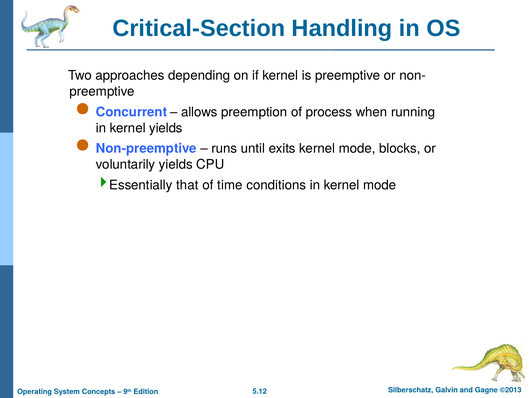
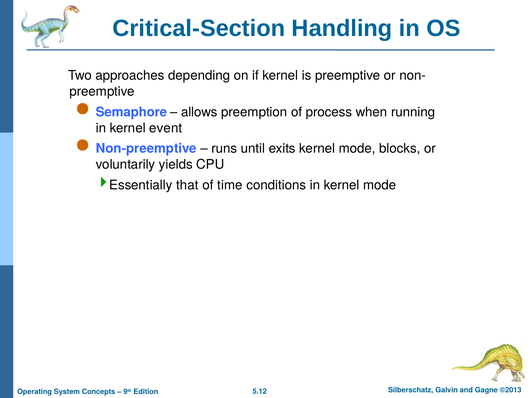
Concurrent: Concurrent -> Semaphore (132, 112)
kernel yields: yields -> event (166, 128)
